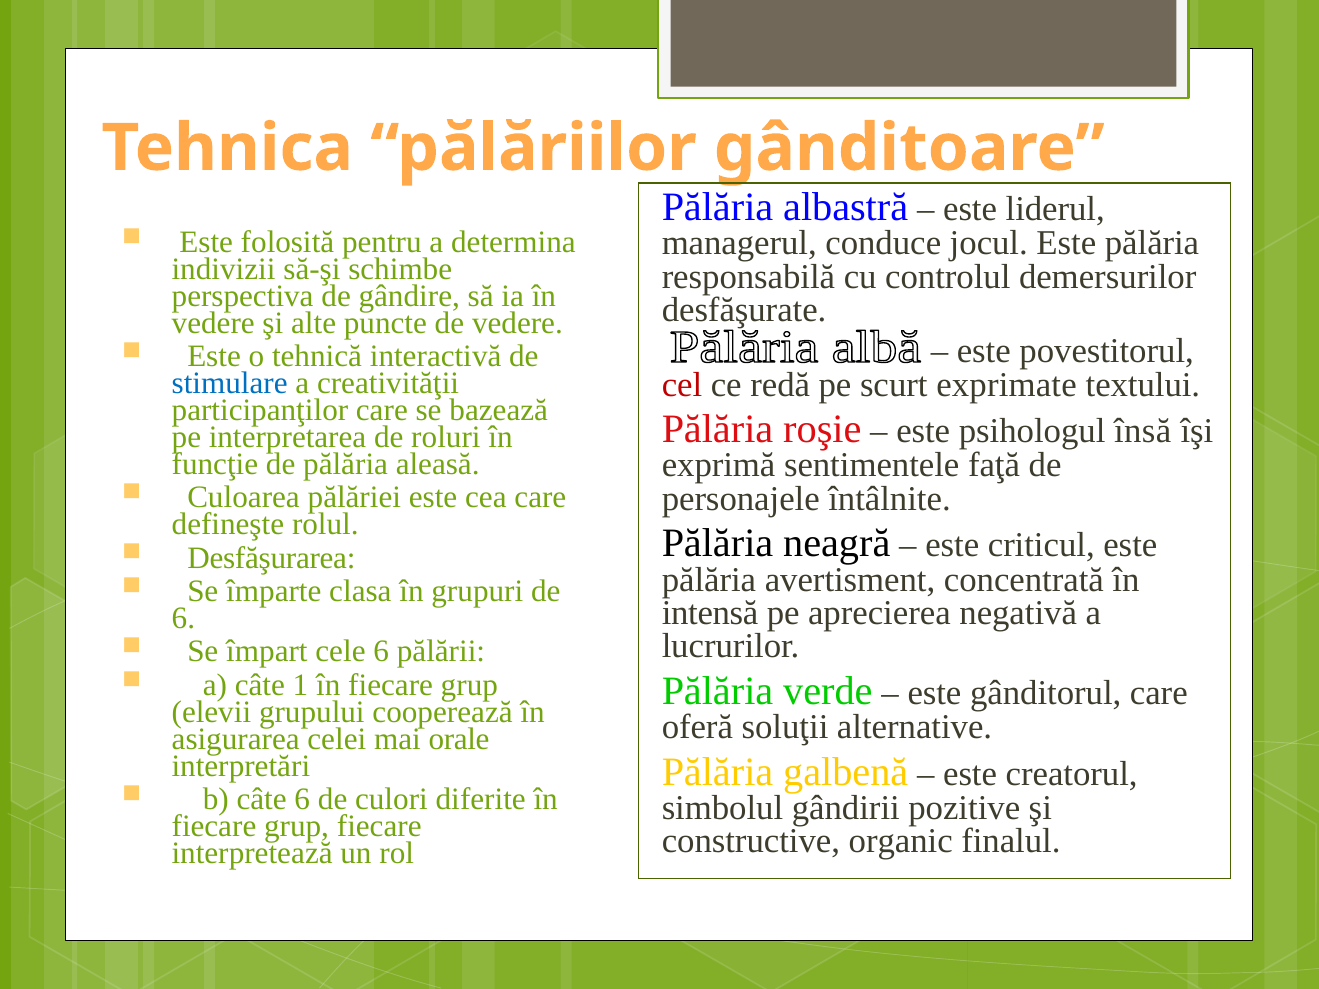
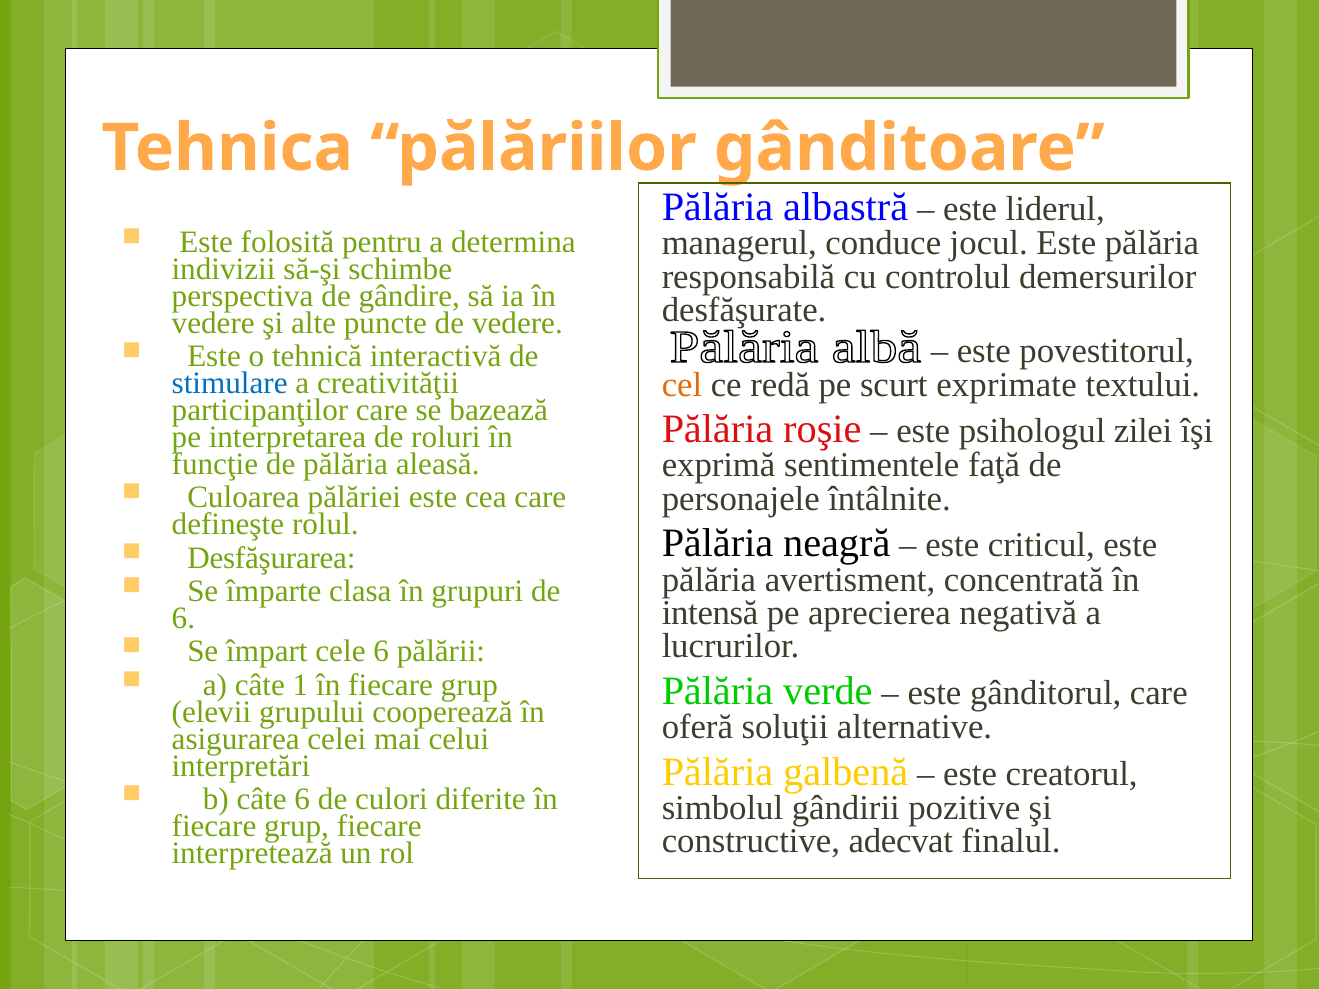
cel colour: red -> orange (682, 385)
însă: însă -> zilei (1143, 431)
orale: orale -> celui (459, 739)
organic: organic -> adecvat (901, 842)
